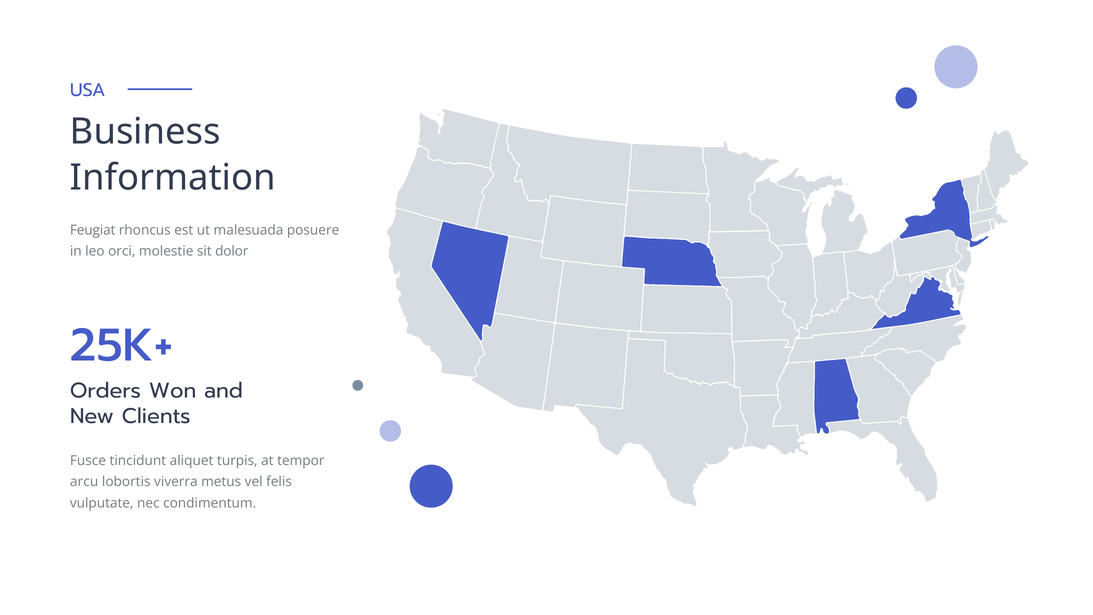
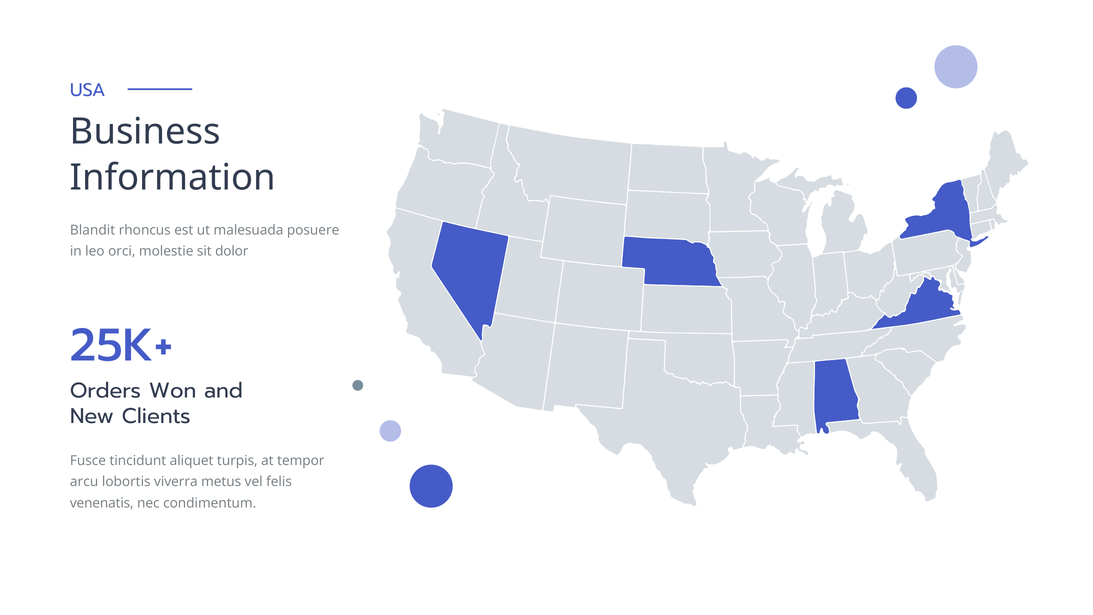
Feugiat: Feugiat -> Blandit (93, 230)
vulputate: vulputate -> venenatis (102, 503)
